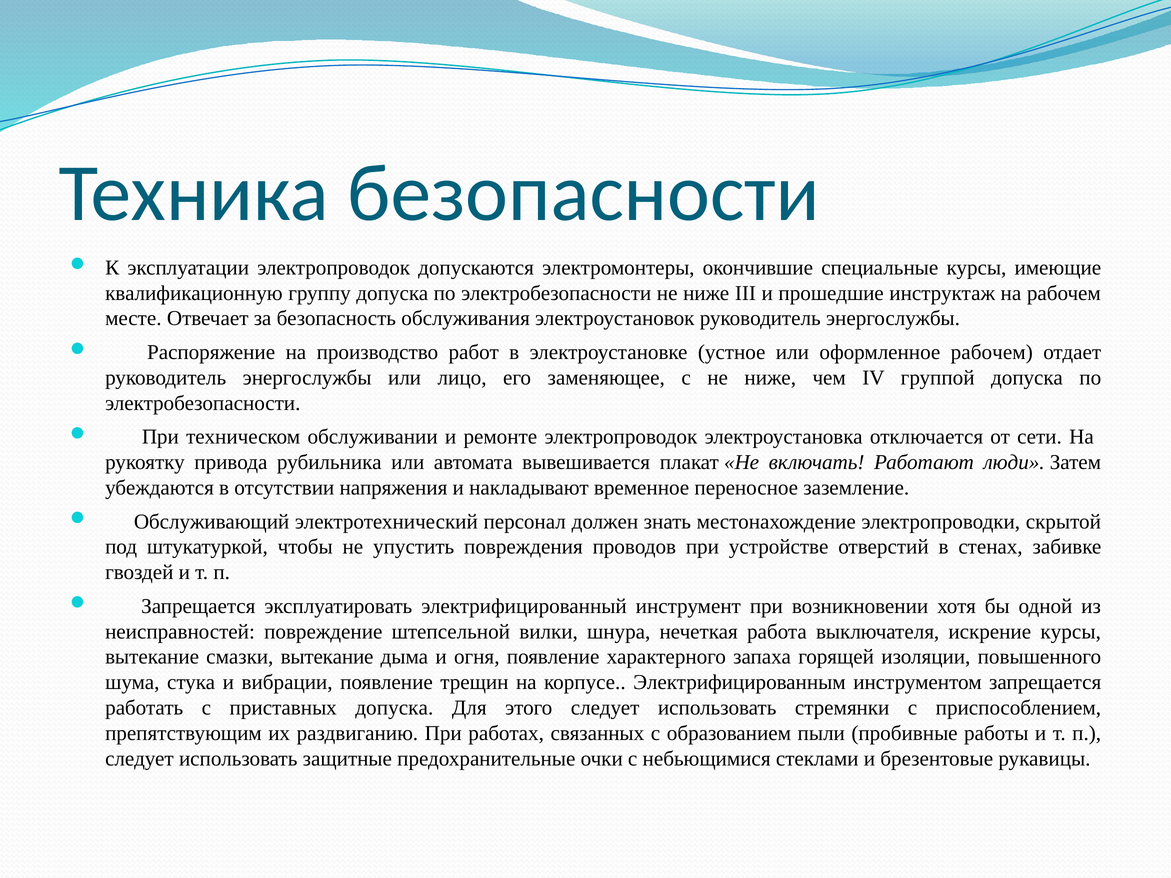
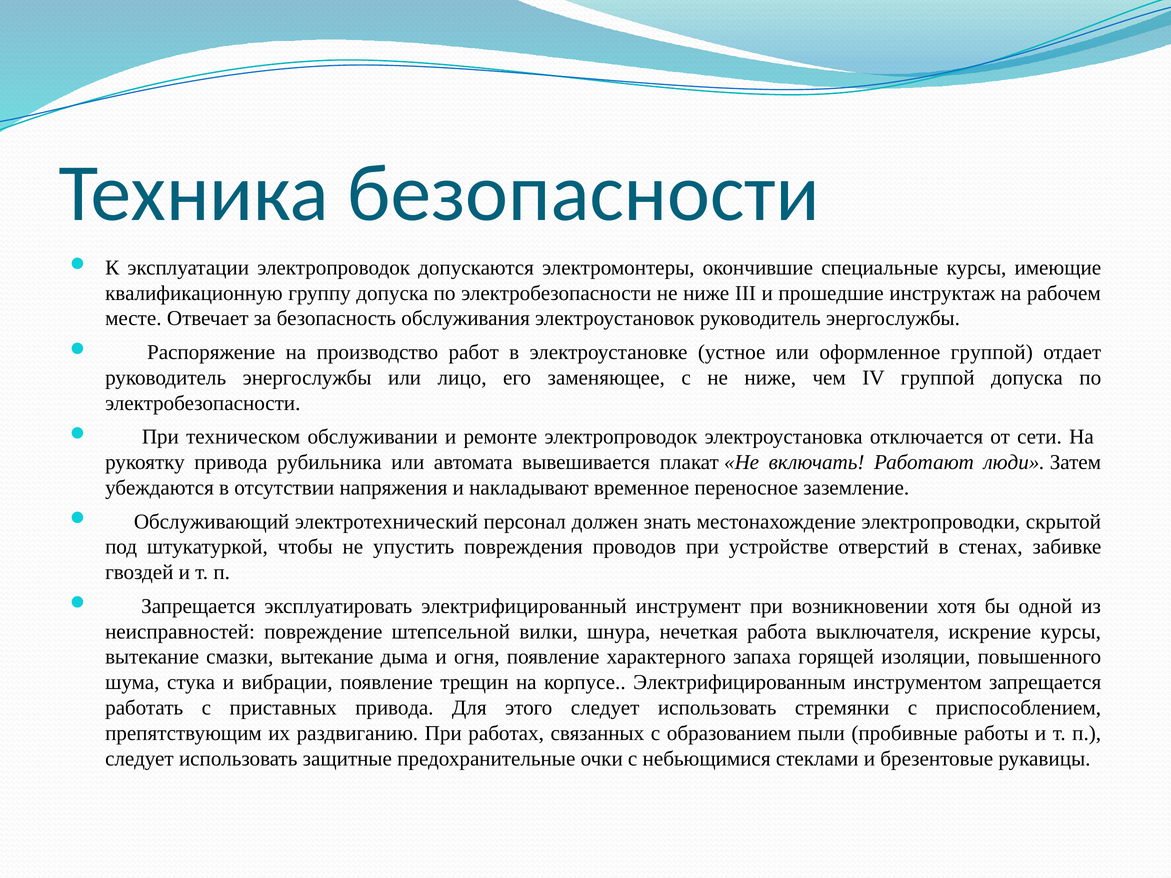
оформленное рабочем: рабочем -> группой (992, 352)
приставных допуска: допуска -> привода (394, 708)
